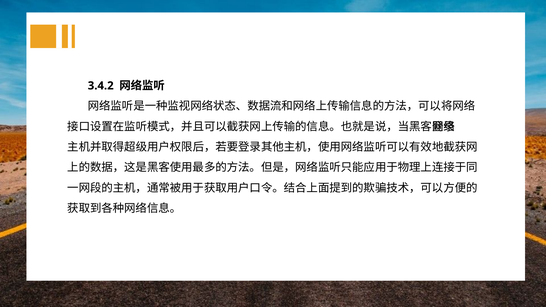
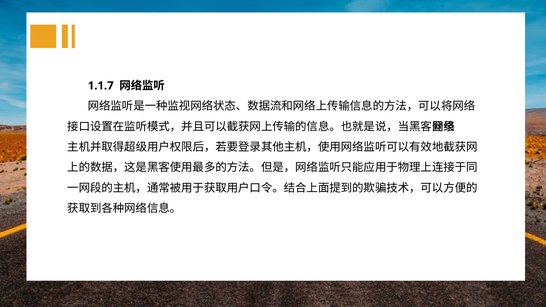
3.4.2: 3.4.2 -> 1.1.7 (101, 86)
